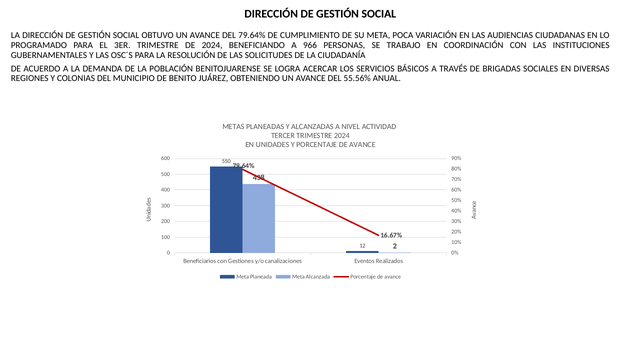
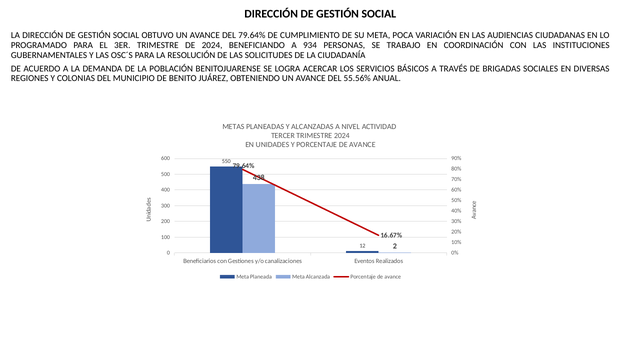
966: 966 -> 934 (310, 45)
